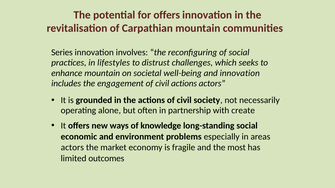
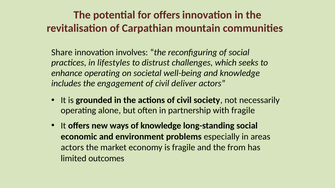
Series: Series -> Share (62, 52)
enhance mountain: mountain -> operating (102, 73)
and innovation: innovation -> knowledge (240, 73)
civil actions: actions -> deliver (184, 84)
with create: create -> fragile (243, 111)
most: most -> from (237, 148)
